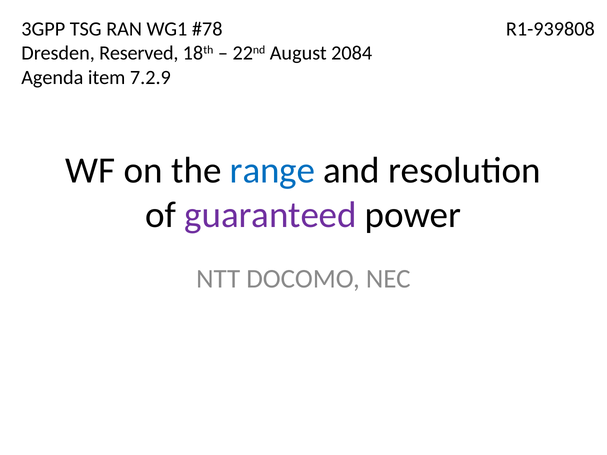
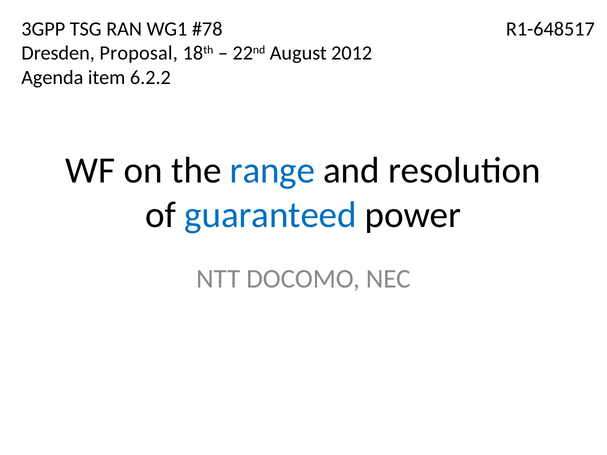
R1-939808: R1-939808 -> R1-648517 (550, 29)
Reserved: Reserved -> Proposal (139, 53)
2084: 2084 -> 2012 (352, 53)
7.2.9: 7.2.9 -> 6.2.2 (150, 78)
guaranteed colour: purple -> blue (271, 215)
